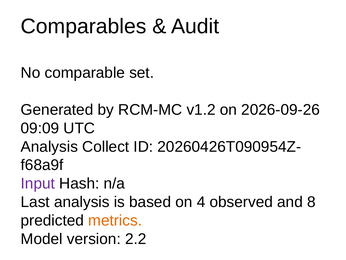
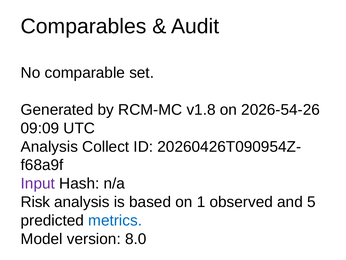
v1.2: v1.2 -> v1.8 (201, 109)
2026-09-26: 2026-09-26 -> 2026-54-26 (281, 109)
Last: Last -> Risk (35, 202)
4: 4 -> 1 (201, 202)
8: 8 -> 5 (311, 202)
metrics colour: orange -> blue (115, 220)
2.2: 2.2 -> 8.0 (136, 239)
